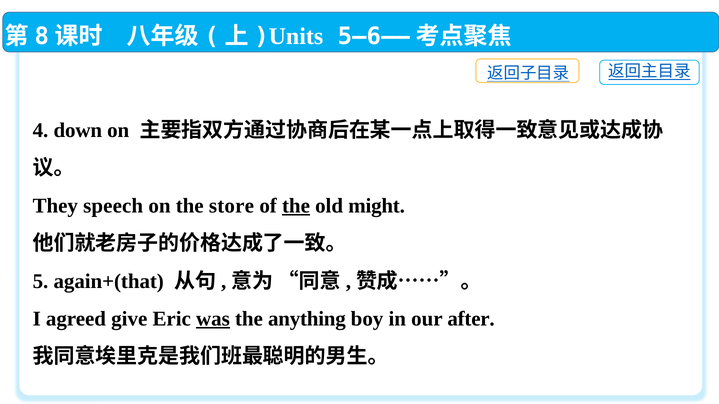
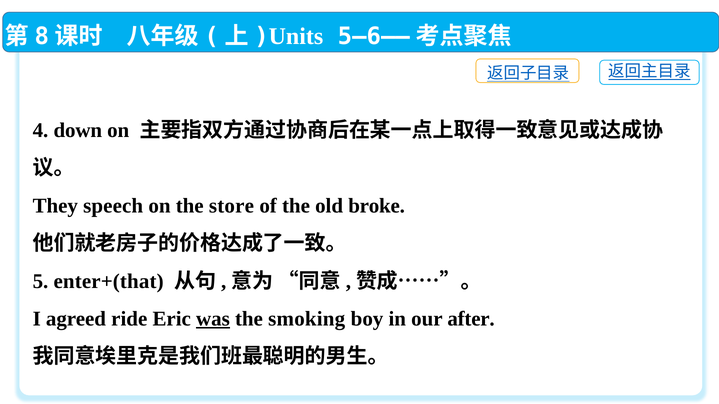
the underline: present -> none (296, 206)
might: might -> broke (377, 206)
again+(that: again+(that -> enter+(that (109, 281)
give: give -> ride (129, 319)
anything: anything -> smoking (307, 319)
